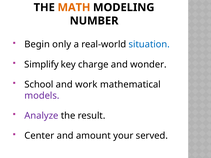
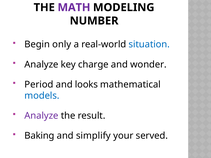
MATH colour: orange -> purple (74, 7)
Simplify: Simplify -> Analyze (41, 65)
School: School -> Period (39, 85)
work: work -> looks (86, 85)
models colour: purple -> blue (42, 96)
Center: Center -> Baking (39, 136)
amount: amount -> simplify (93, 136)
